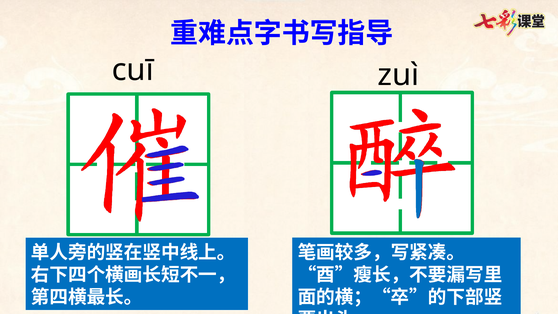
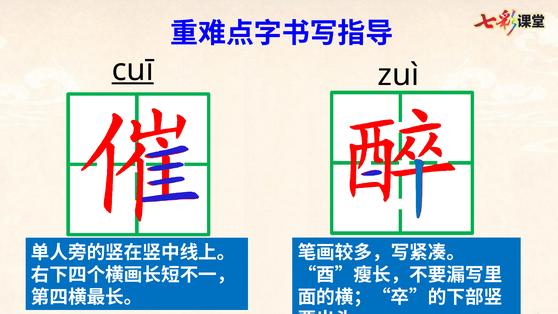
cuī underline: none -> present (133, 70)
